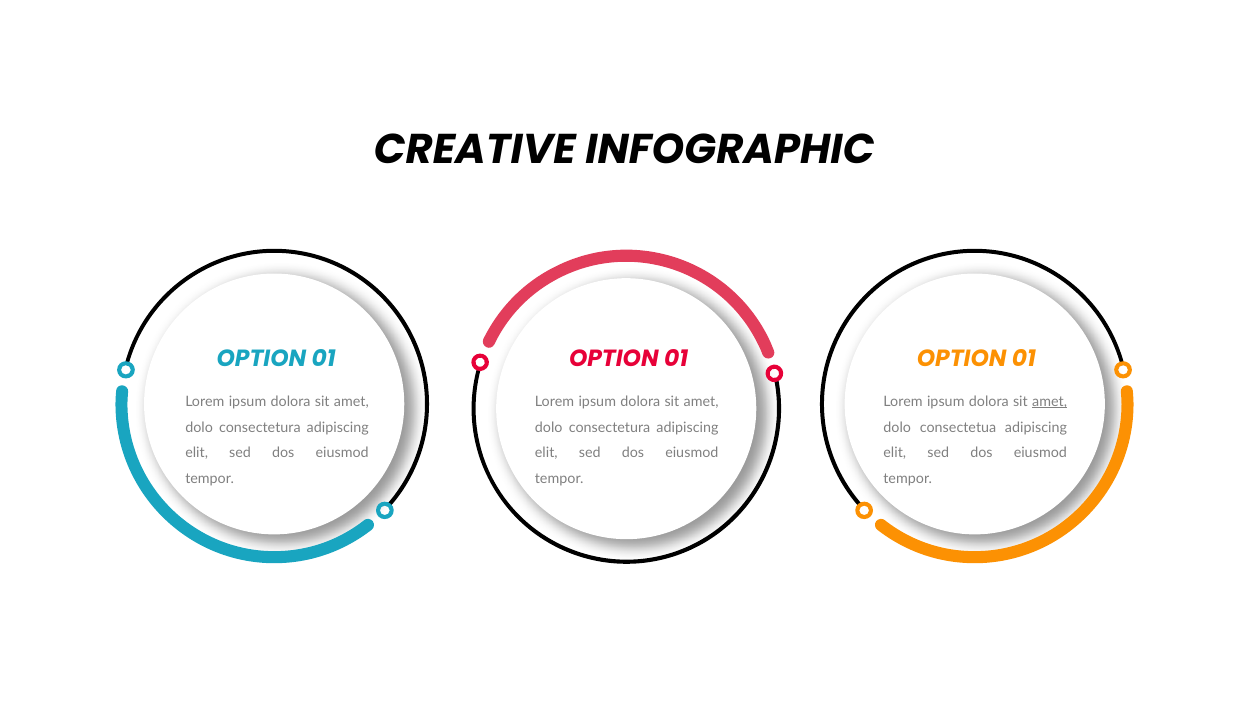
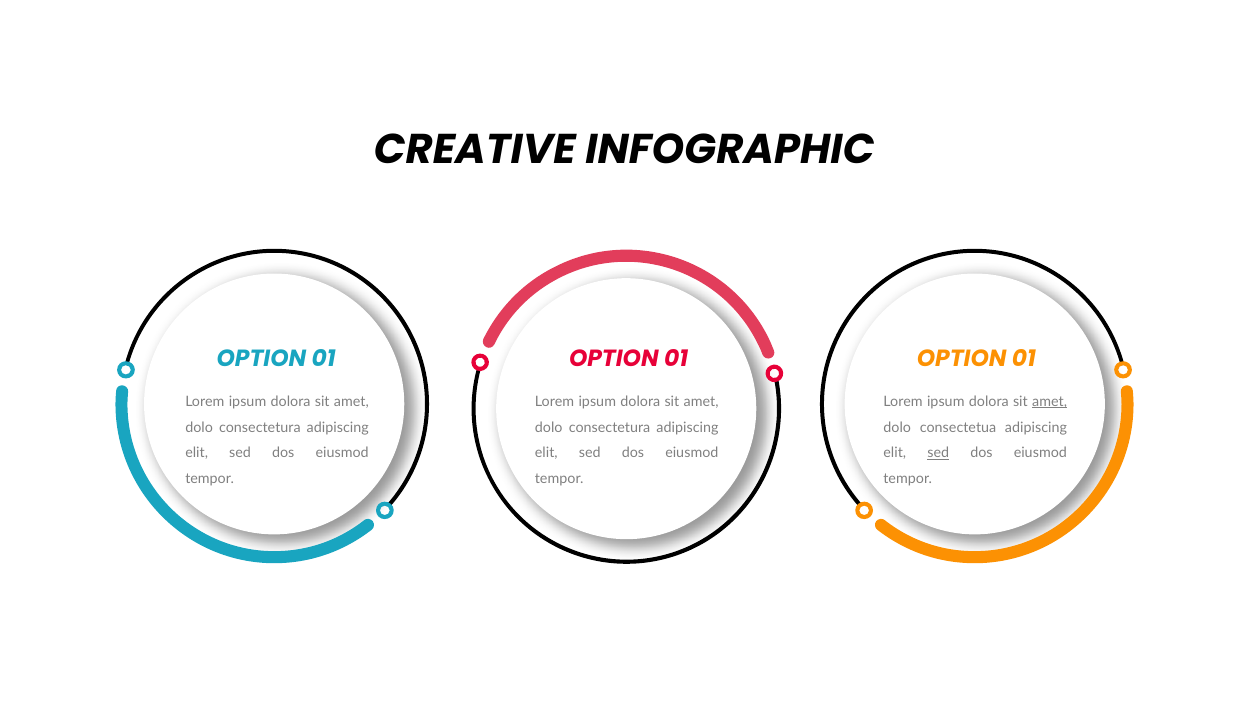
sed underline: none -> present (938, 453)
